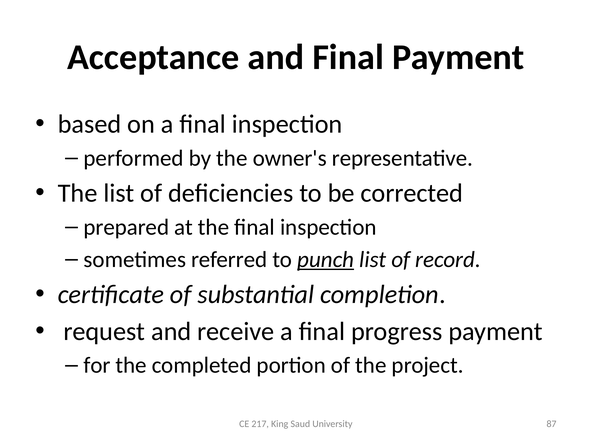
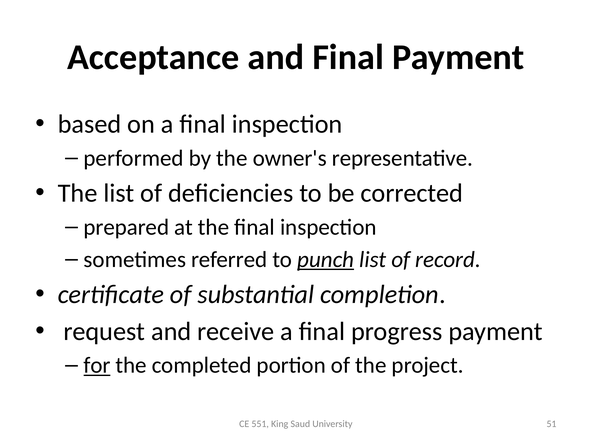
for underline: none -> present (97, 365)
217: 217 -> 551 (260, 424)
87: 87 -> 51 (551, 424)
